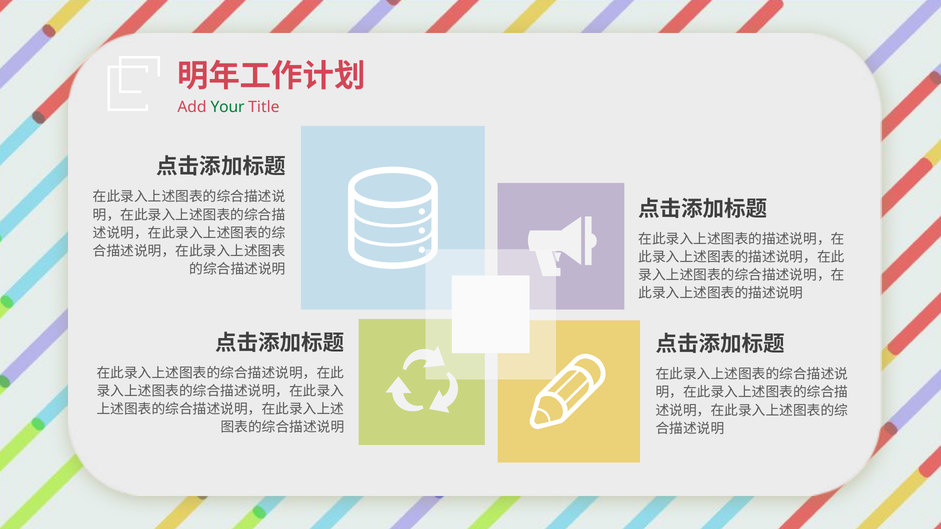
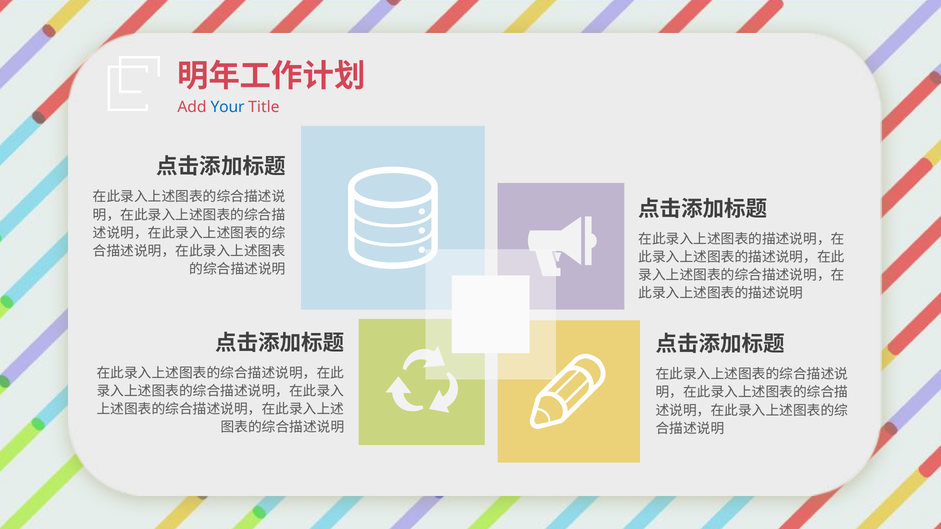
Your colour: green -> blue (228, 107)
